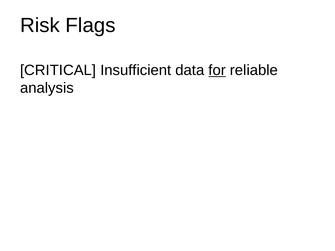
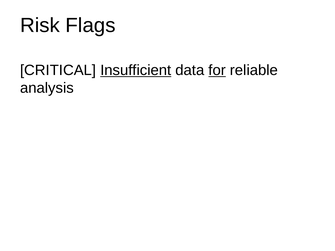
Insufficient underline: none -> present (136, 70)
